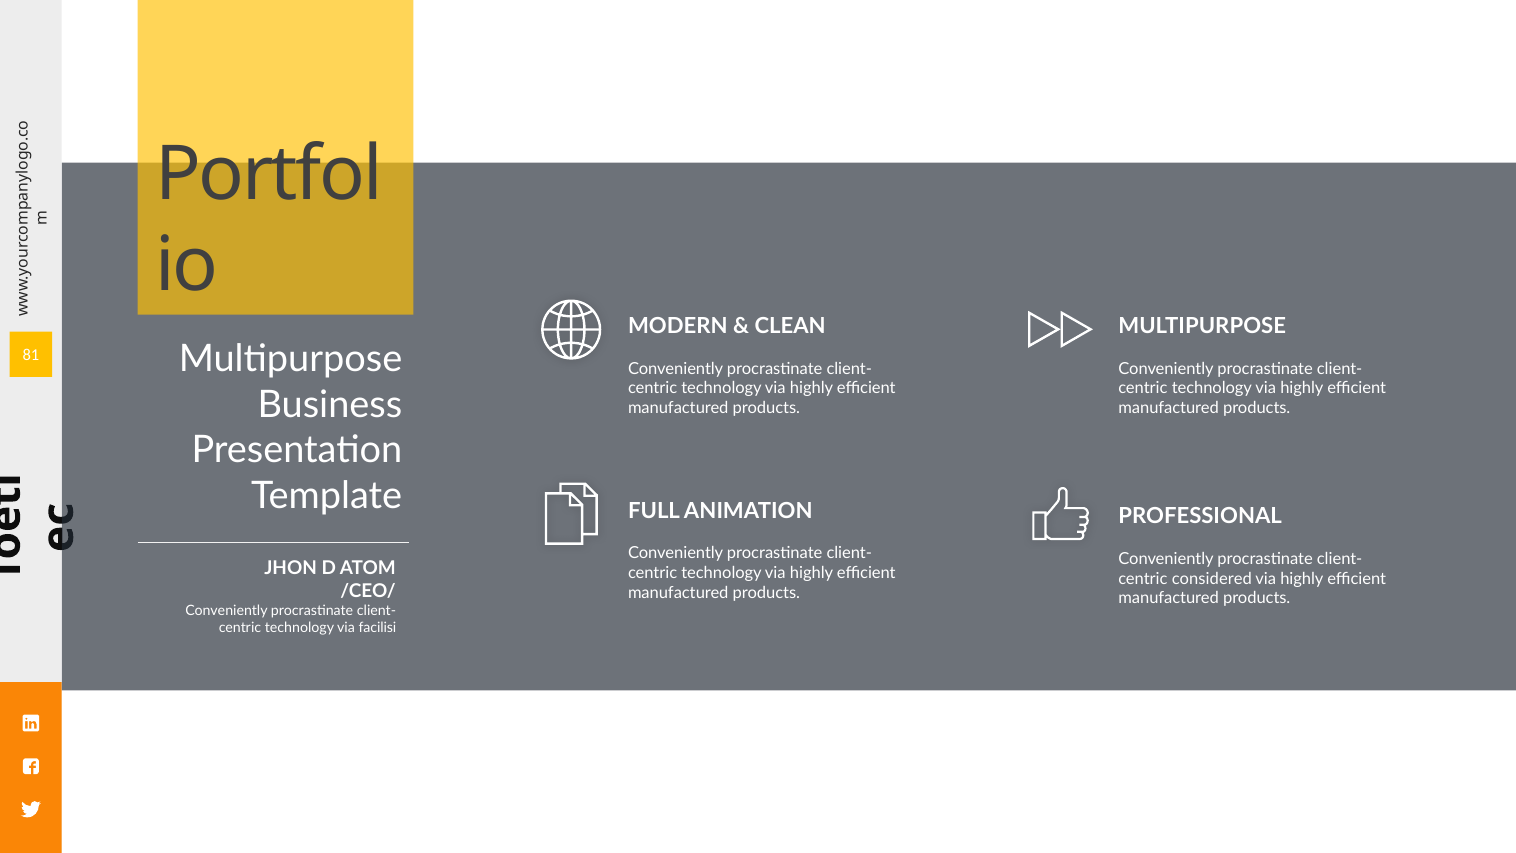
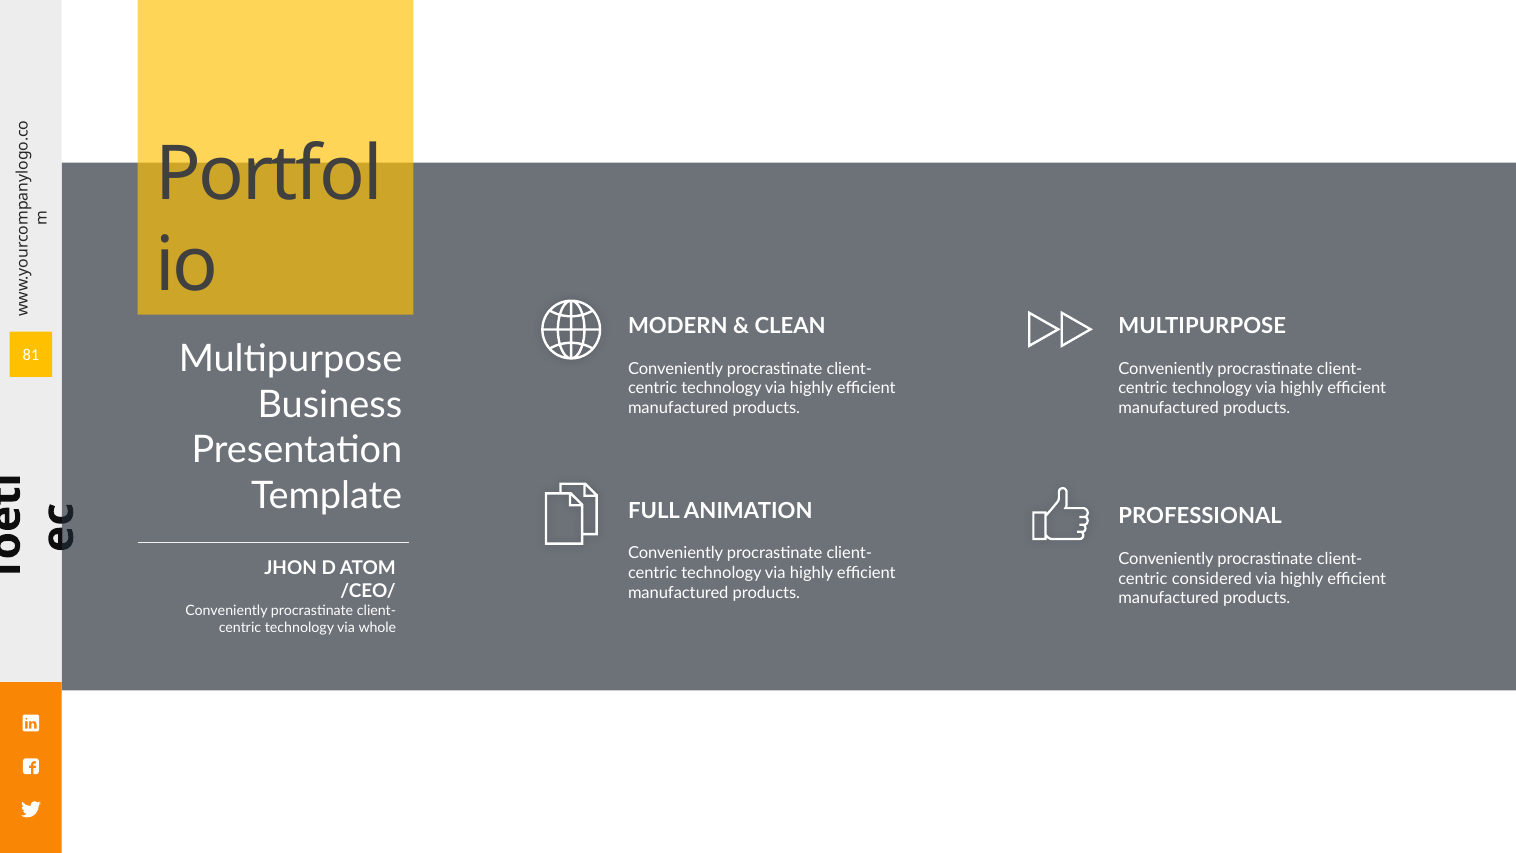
facilisi: facilisi -> whole (377, 627)
